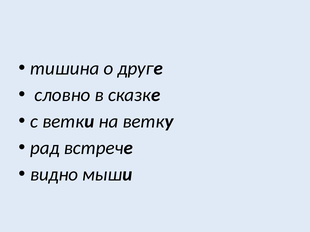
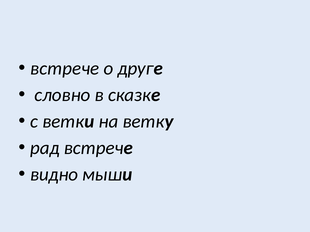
тишина: тишина -> встрече (65, 69)
